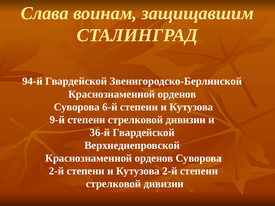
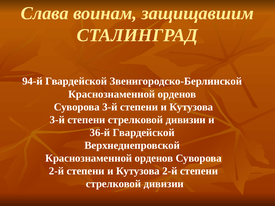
Суворова 6-й: 6-й -> 3-й (110, 107)
9-й: 9-й -> 3-й (57, 120)
